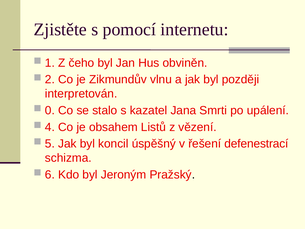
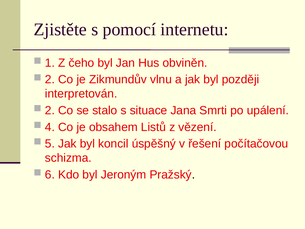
0: 0 -> 2 (50, 110)
kazatel: kazatel -> situace (149, 110)
defenestrací: defenestrací -> počítačovou (256, 144)
